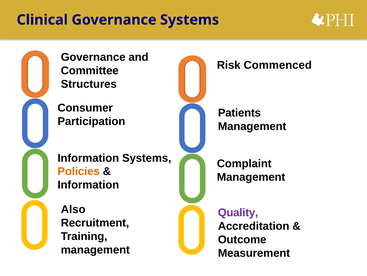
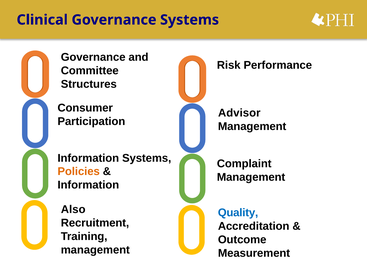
Commenced: Commenced -> Performance (278, 65)
Patients: Patients -> Advisor (239, 113)
Quality colour: purple -> blue (238, 212)
